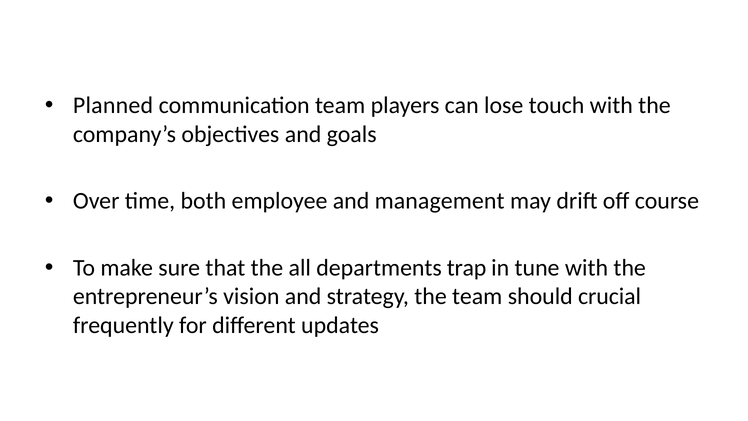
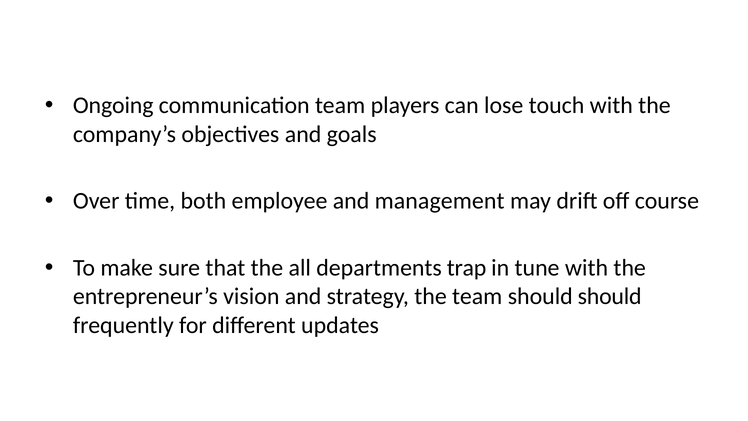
Planned: Planned -> Ongoing (113, 105)
should crucial: crucial -> should (610, 296)
